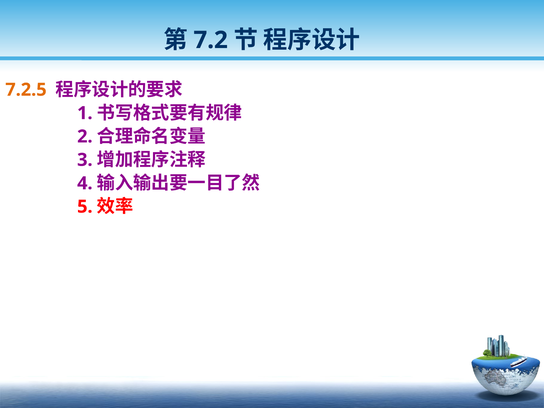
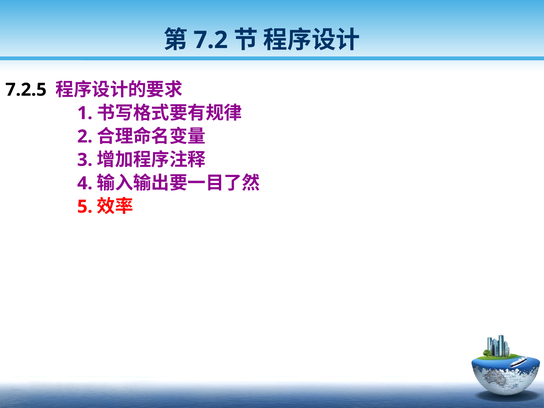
7.2.5 colour: orange -> black (26, 90)
